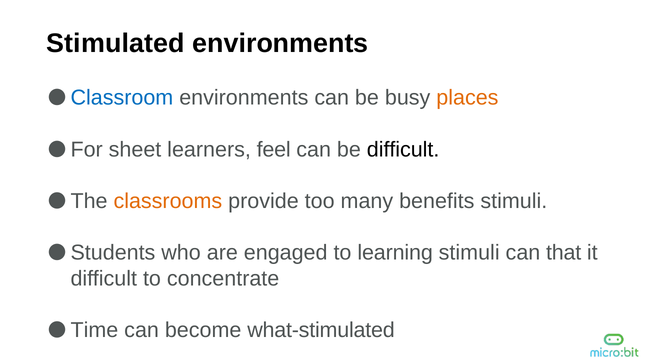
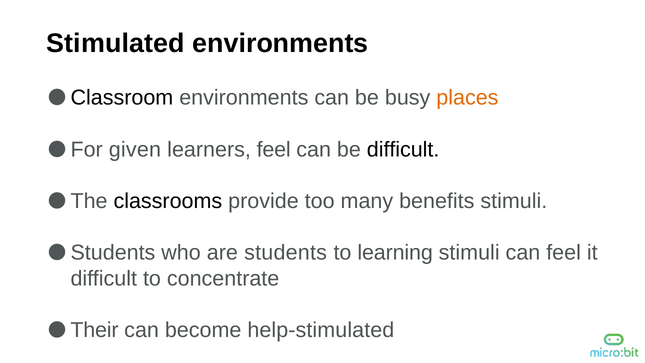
Classroom colour: blue -> black (122, 98)
sheet: sheet -> given (135, 149)
classrooms colour: orange -> black (168, 201)
are engaged: engaged -> students (286, 253)
can that: that -> feel (564, 253)
Time: Time -> Their (95, 330)
what-stimulated: what-stimulated -> help-stimulated (321, 330)
